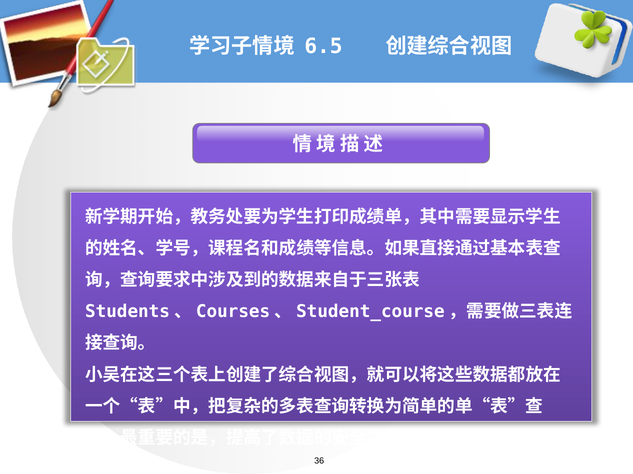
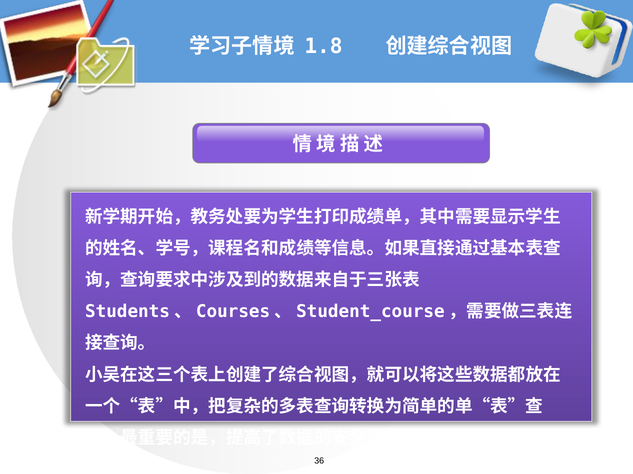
6.5: 6.5 -> 1.8 (323, 46)
